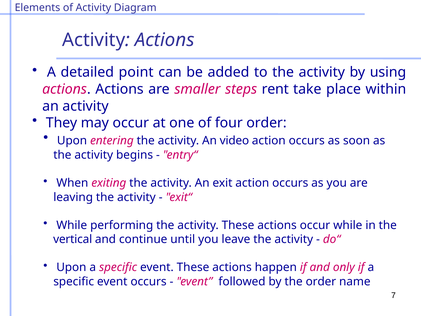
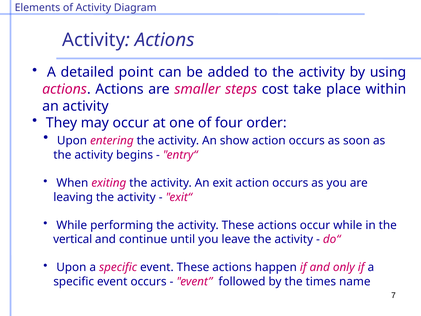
rent: rent -> cost (275, 89)
video: video -> show (234, 140)
the order: order -> times (321, 281)
